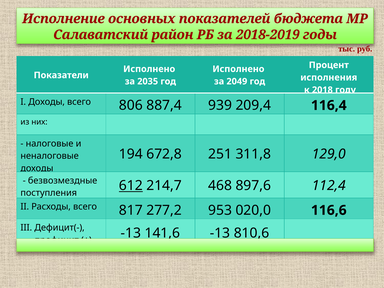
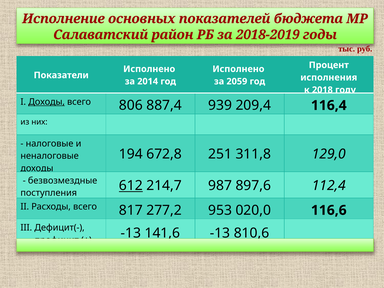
2035: 2035 -> 2014 (148, 81)
2049: 2049 -> 2059 (237, 81)
Доходы underline: none -> present (47, 102)
468: 468 -> 987 (220, 186)
